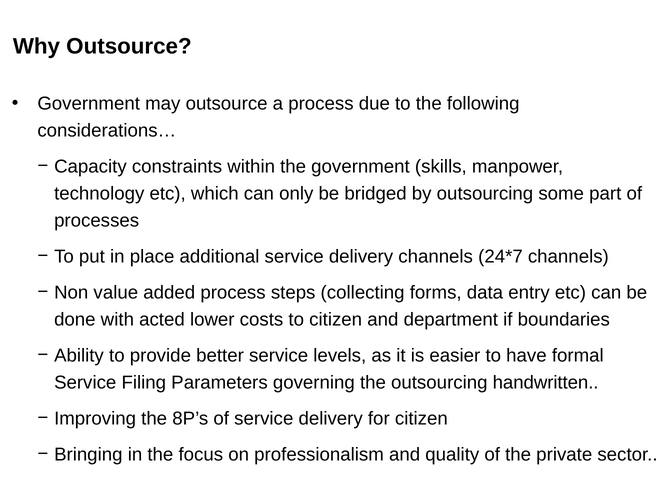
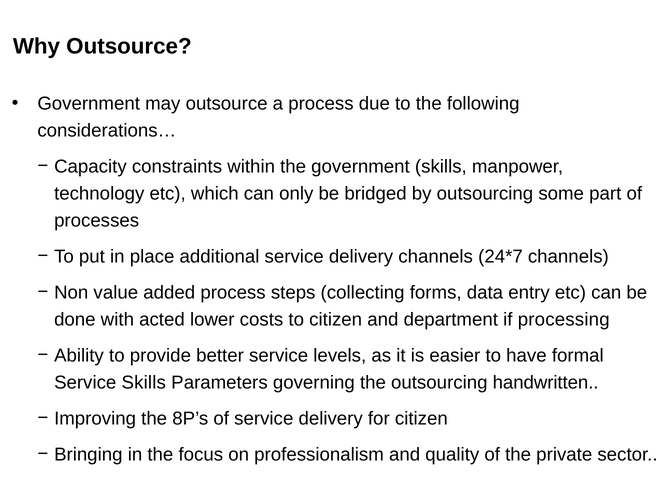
boundaries: boundaries -> processing (564, 320)
Service Filing: Filing -> Skills (144, 383)
